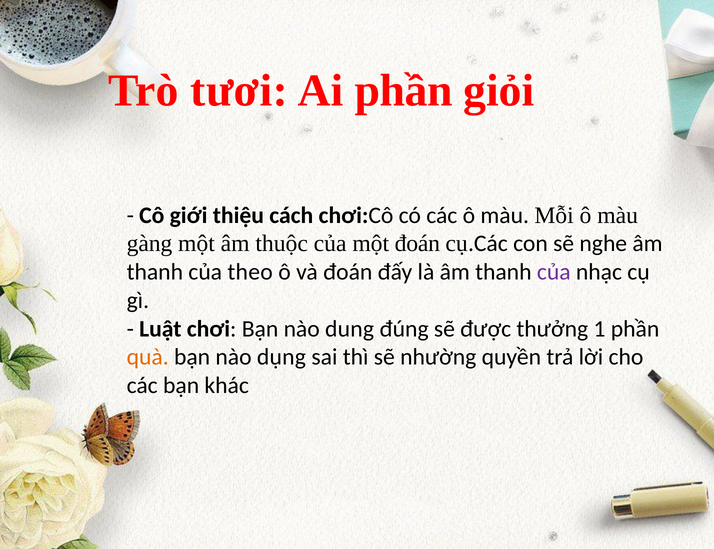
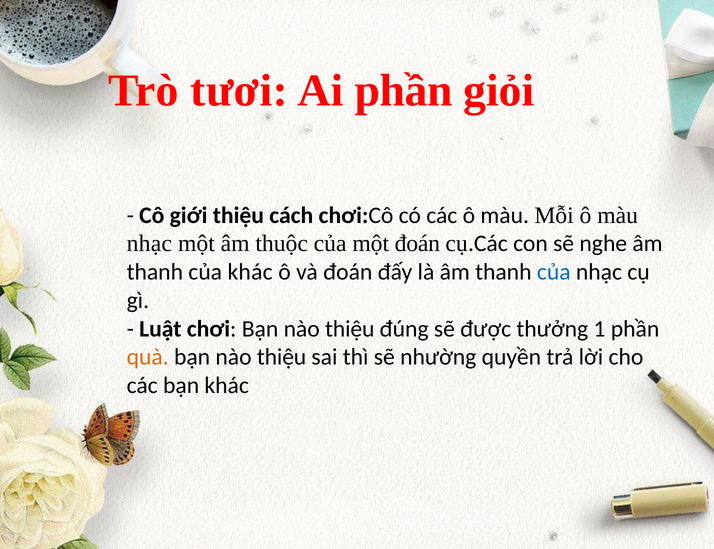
gàng: gàng -> nhạc (149, 244)
của theo: theo -> khác (250, 272)
của colour: purple -> blue (554, 272)
chơi Bạn nào dung: dung -> thiệu (350, 329)
dụng: dụng -> thiệu (282, 357)
